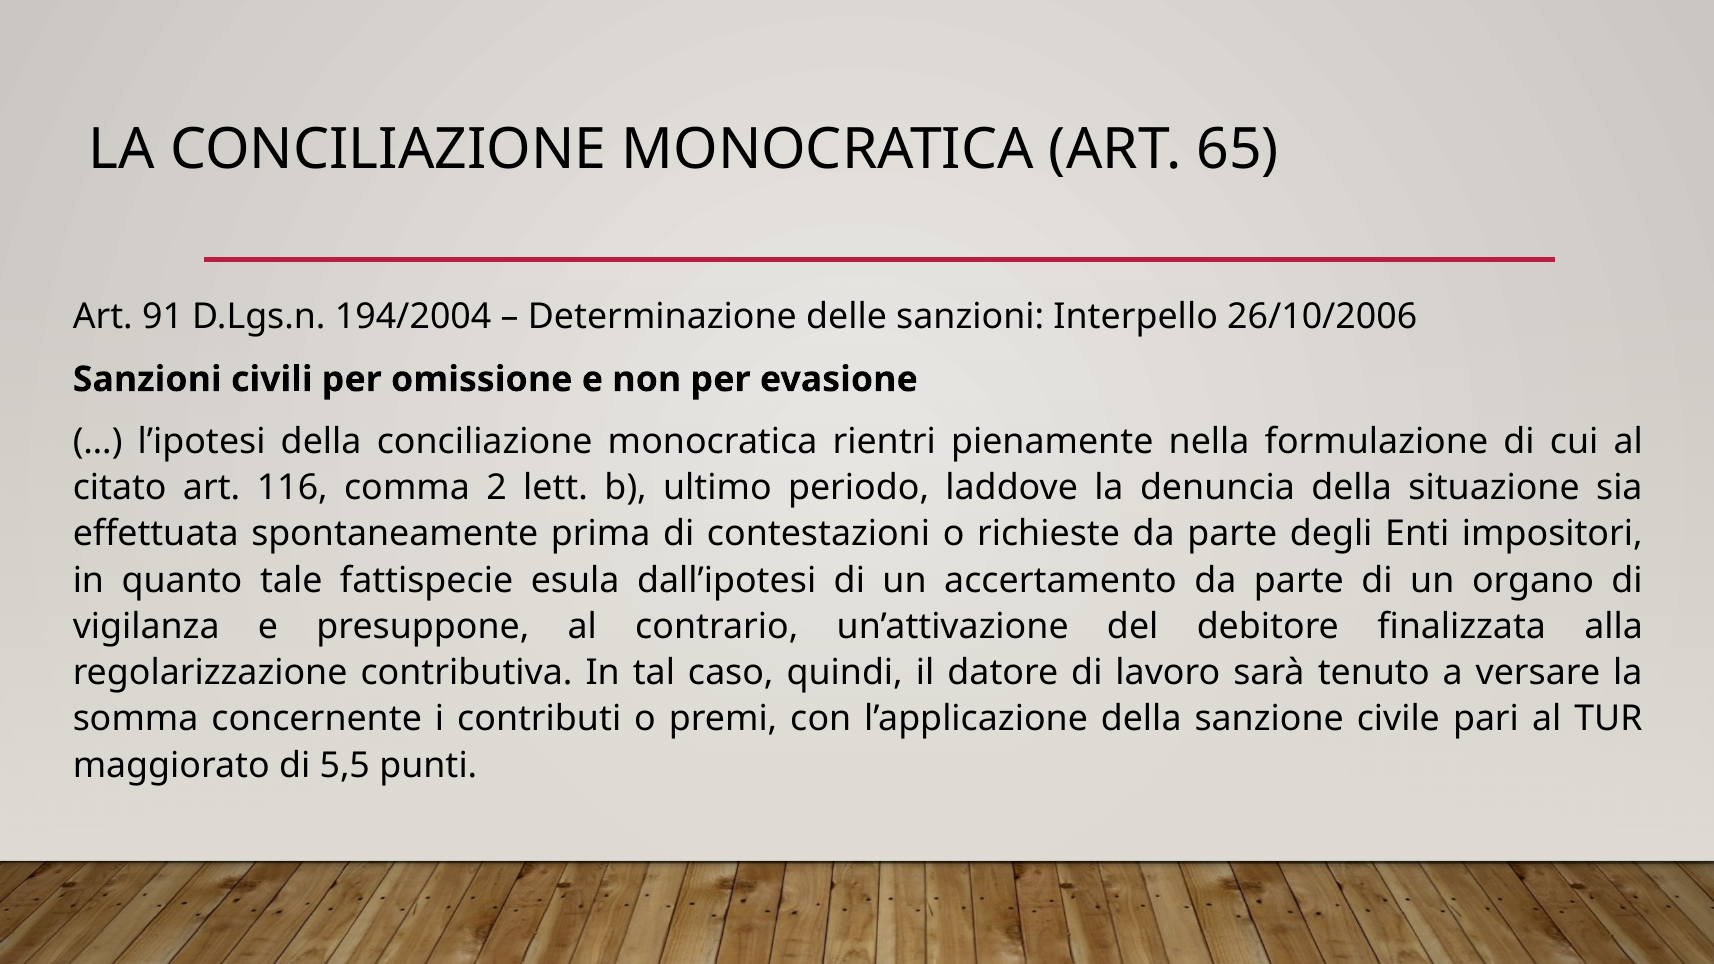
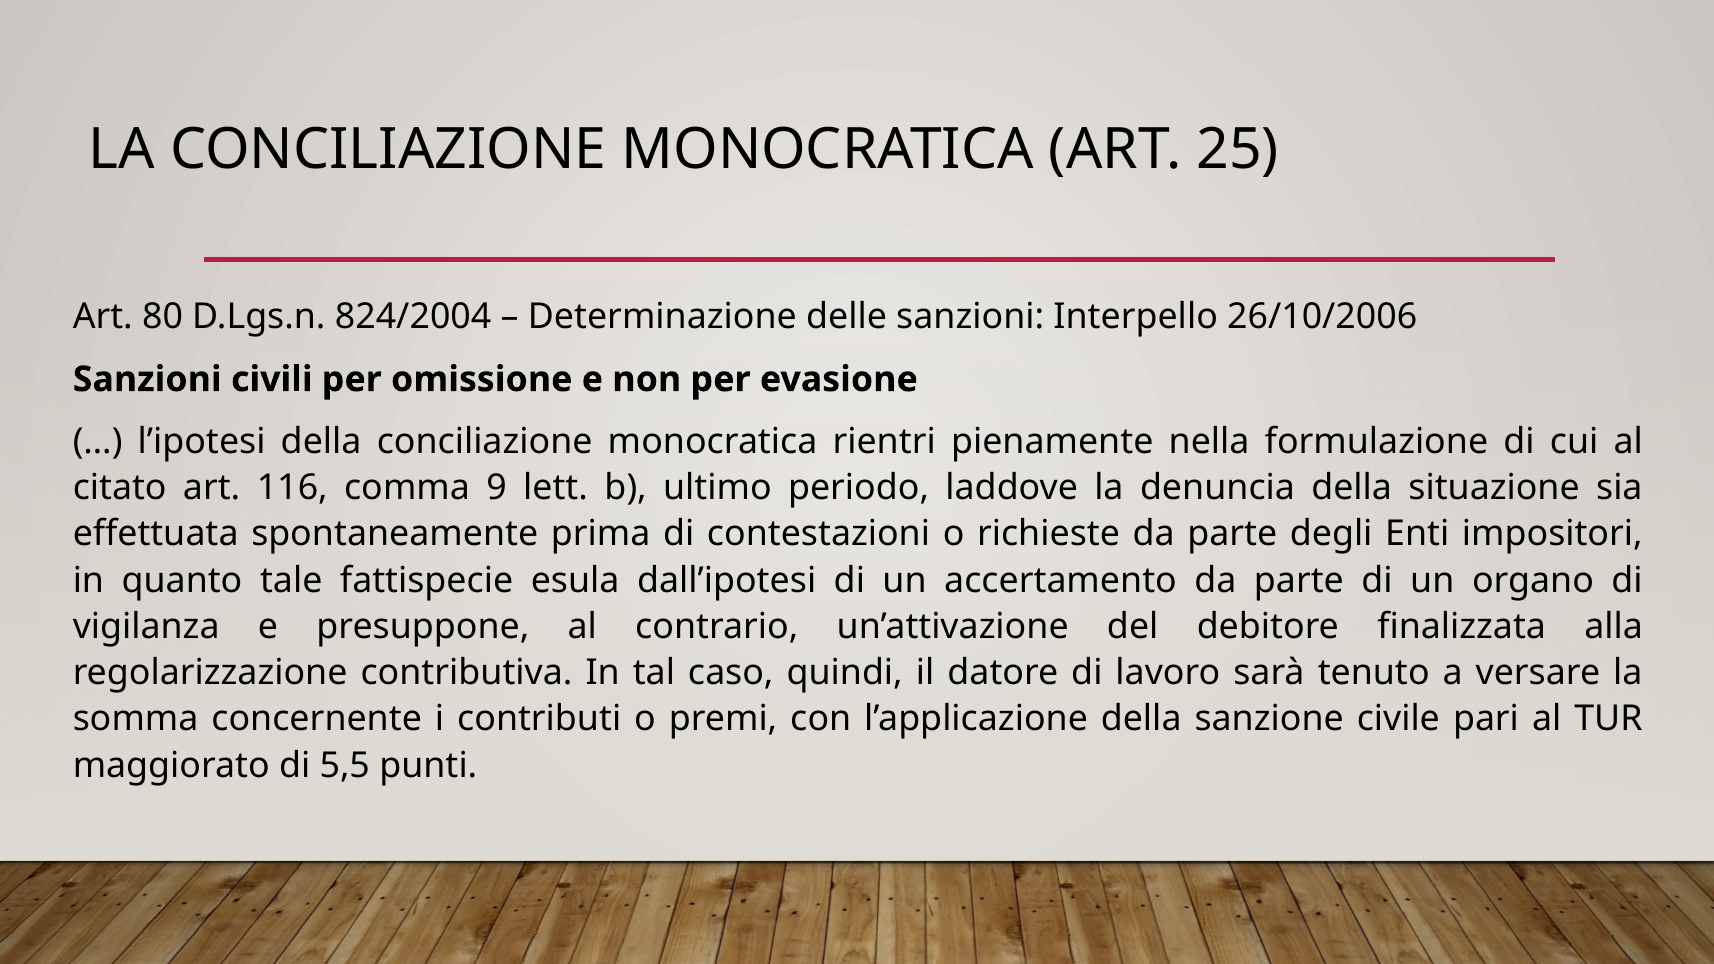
65: 65 -> 25 (1238, 150)
91: 91 -> 80 (163, 317)
194/2004: 194/2004 -> 824/2004 (413, 317)
2: 2 -> 9 (497, 488)
